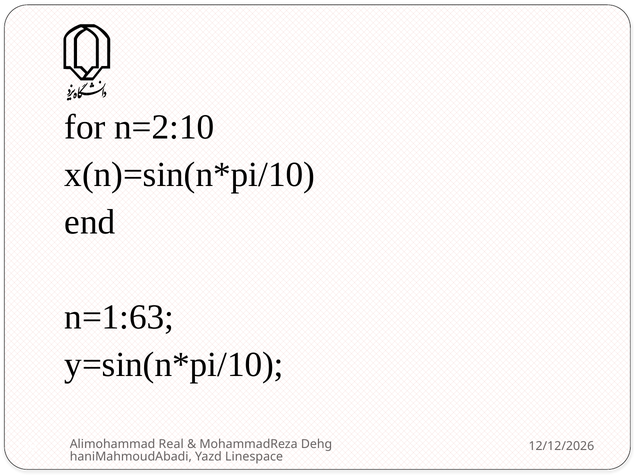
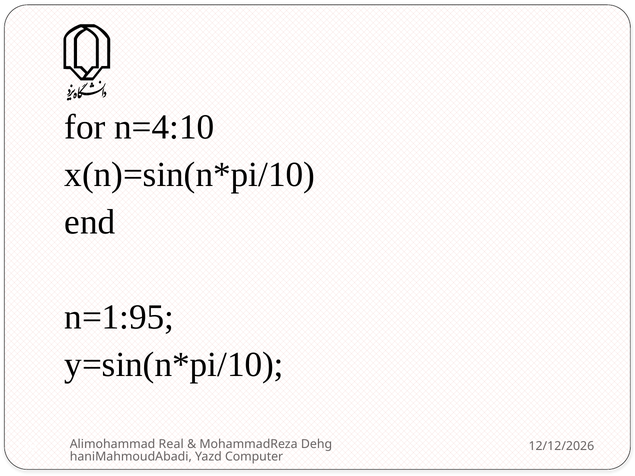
n=2:10: n=2:10 -> n=4:10 (164, 127)
n=1:63: n=1:63 -> n=1:95 (119, 317)
Linespace: Linespace -> Computer (254, 457)
